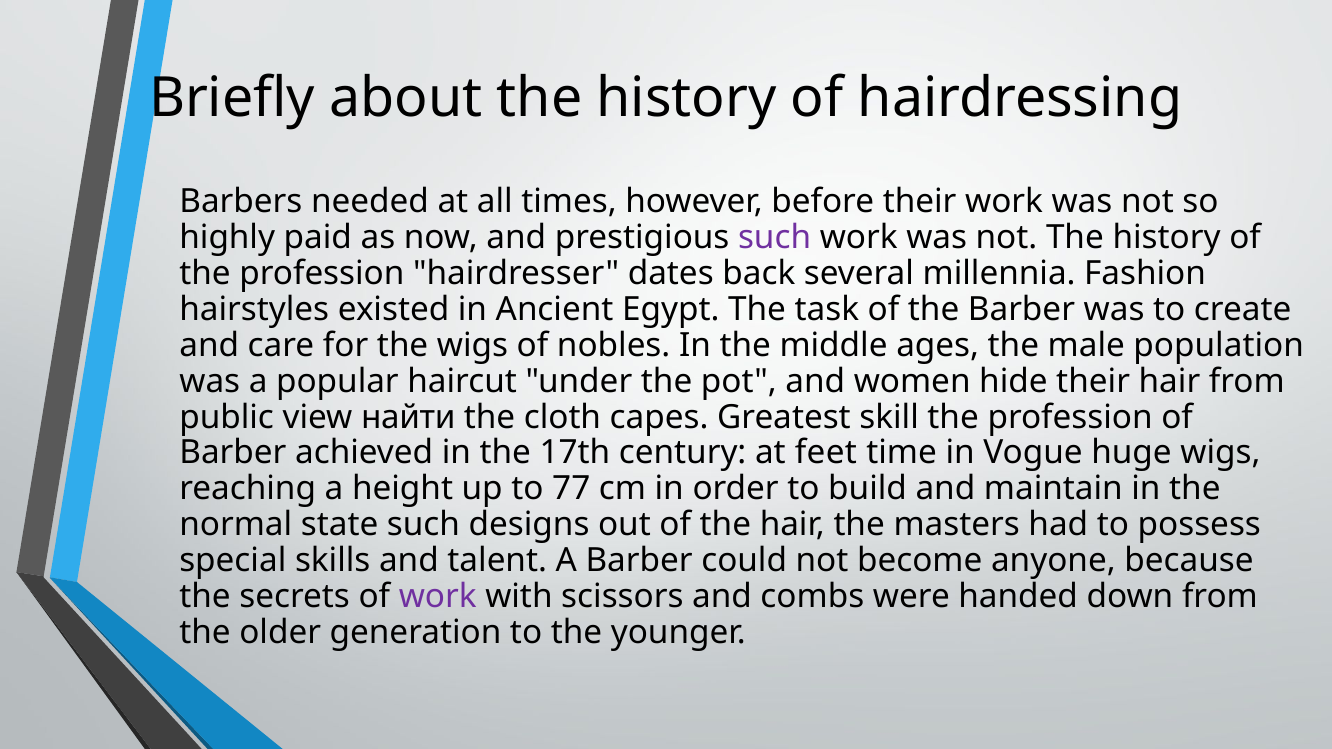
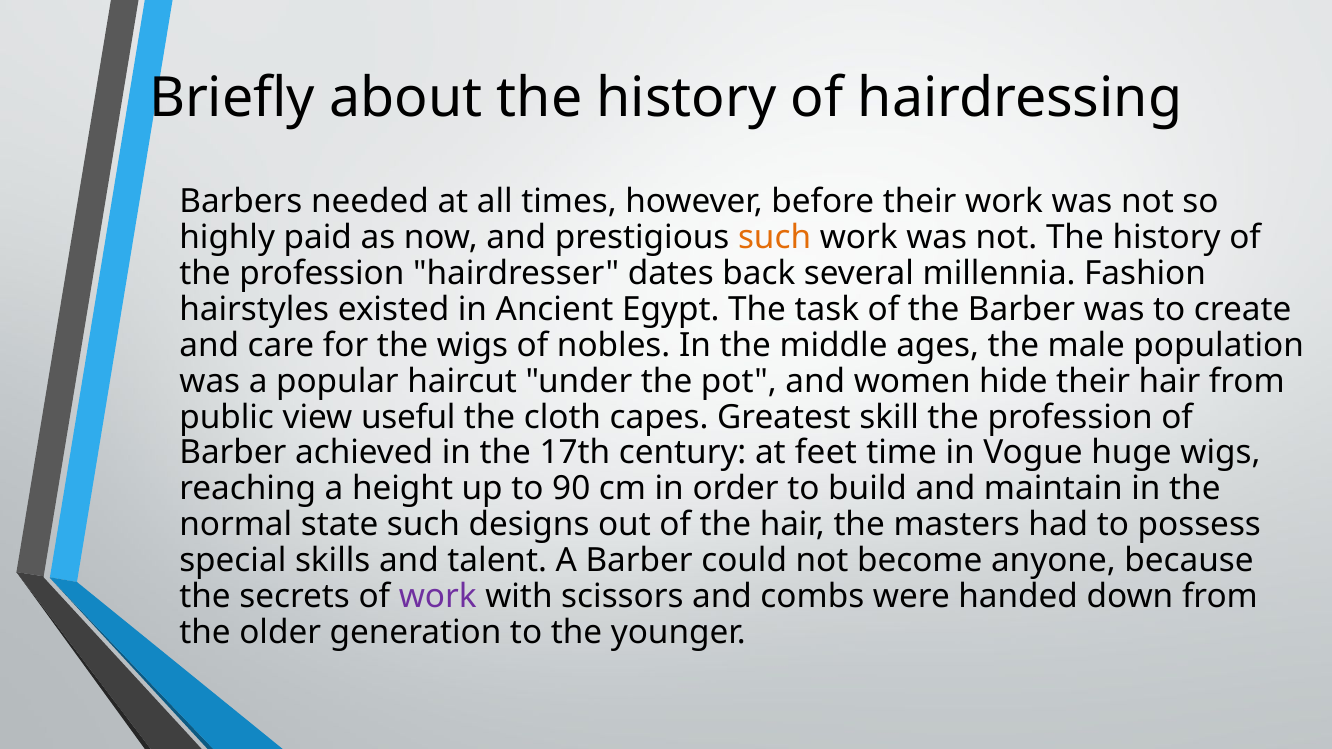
such colour: purple -> orange (775, 237)
найти: найти -> useful (408, 417)
77: 77 -> 90 (571, 489)
